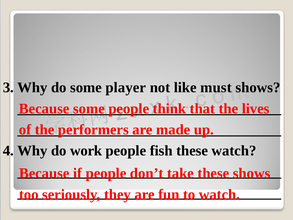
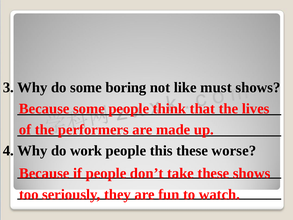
player: player -> boring (126, 87)
fish: fish -> this (161, 151)
these watch: watch -> worse (234, 151)
